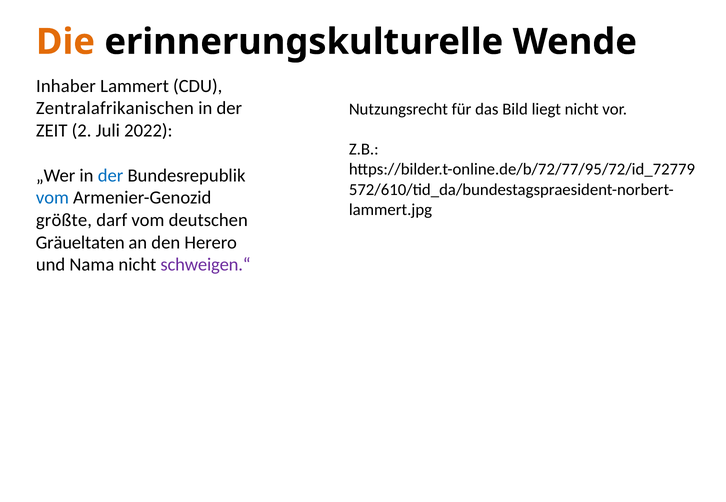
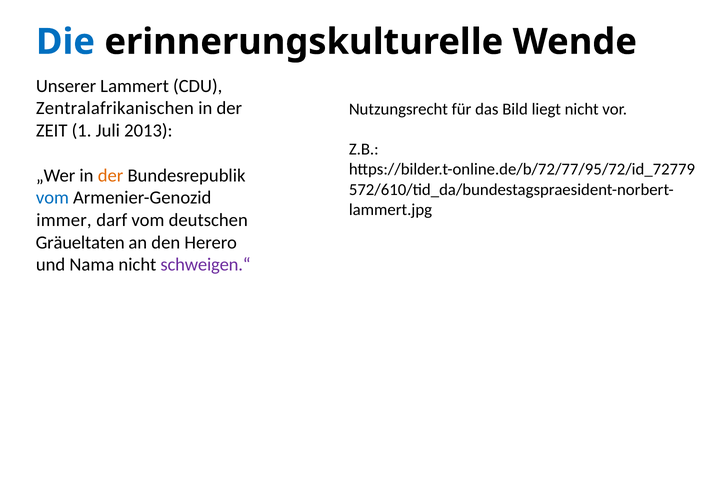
Die colour: orange -> blue (65, 42)
Inhaber: Inhaber -> Unserer (66, 86)
2: 2 -> 1 (82, 131)
2022: 2022 -> 2013 (148, 131)
der colour: blue -> orange (111, 176)
größte: größte -> immer (64, 220)
